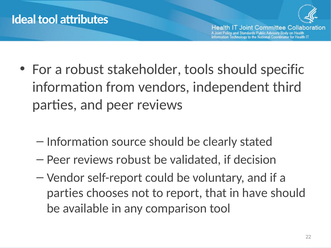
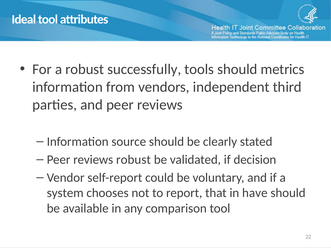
stakeholder: stakeholder -> successfully (144, 69)
specific: specific -> metrics (283, 69)
parties: parties -> system (65, 193)
